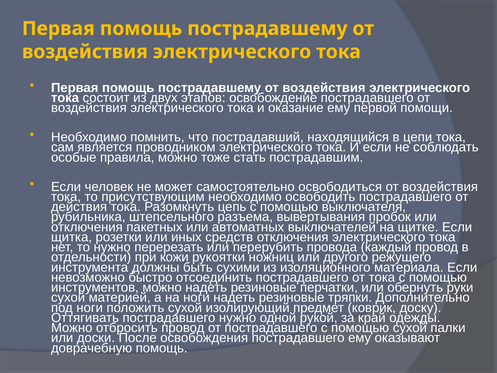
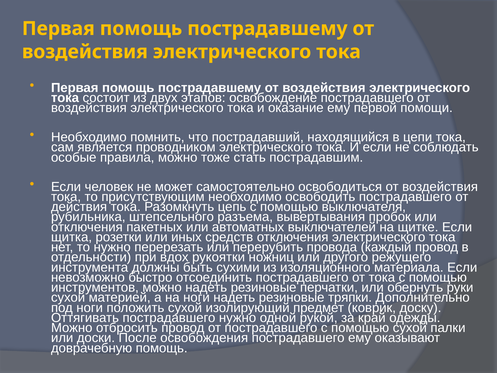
кожи: кожи -> вдох (174, 257)
